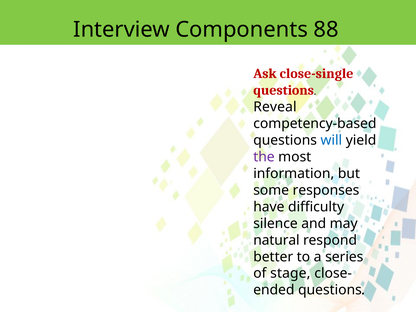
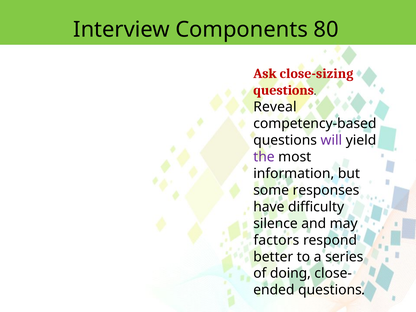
88: 88 -> 80 (326, 30)
close-single: close-single -> close-sizing (317, 74)
will colour: blue -> purple (331, 140)
natural: natural -> factors (276, 240)
stage: stage -> doing (290, 273)
